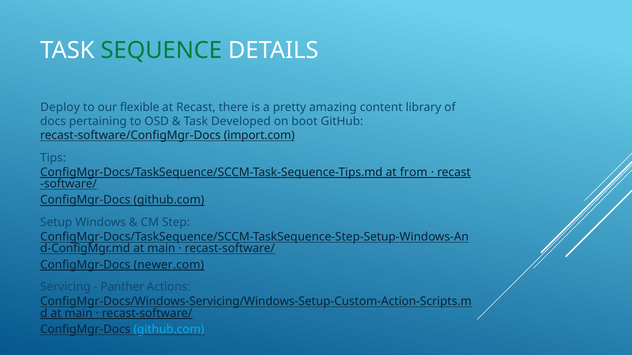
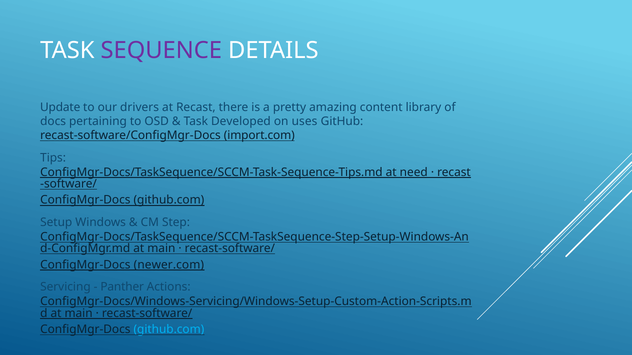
SEQUENCE colour: green -> purple (161, 50)
Deploy: Deploy -> Update (60, 107)
flexible: flexible -> drivers (140, 107)
boot: boot -> uses (305, 122)
from: from -> need (414, 172)
